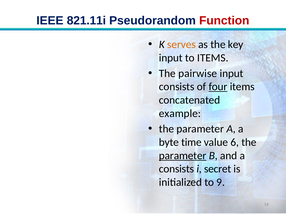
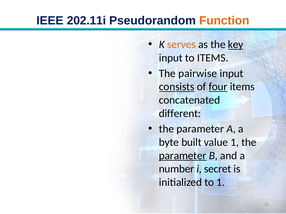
821.11i: 821.11i -> 202.11i (86, 21)
Function colour: red -> orange (224, 21)
key underline: none -> present (236, 45)
consists underline: none -> present (177, 87)
example: example -> different (180, 114)
time: time -> built (191, 143)
value 6: 6 -> 1 (235, 143)
consists: consists -> number (176, 169)
to 9: 9 -> 1 (221, 183)
